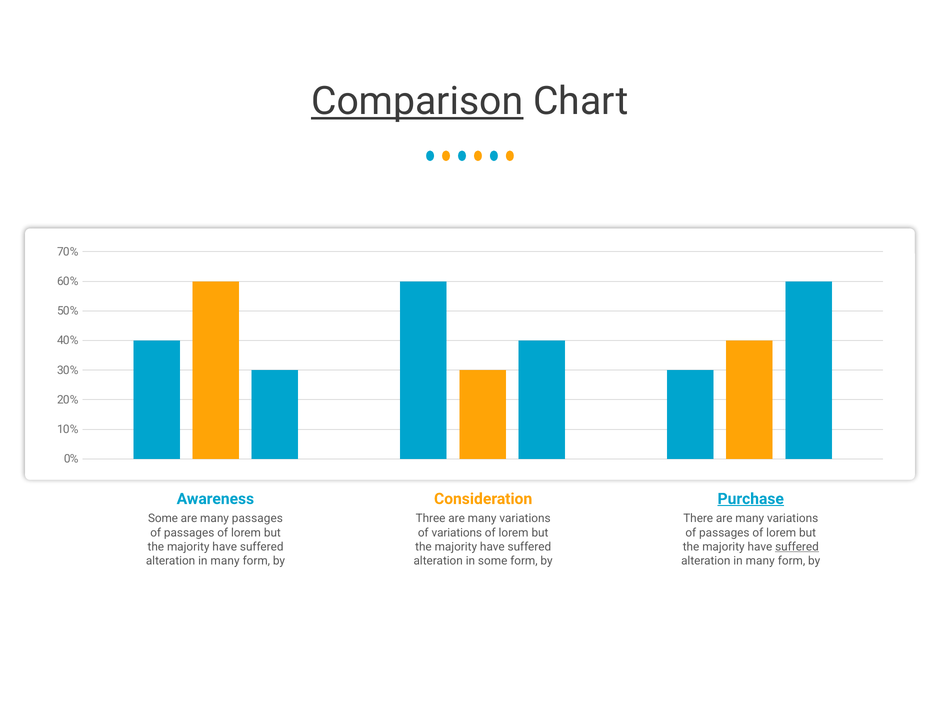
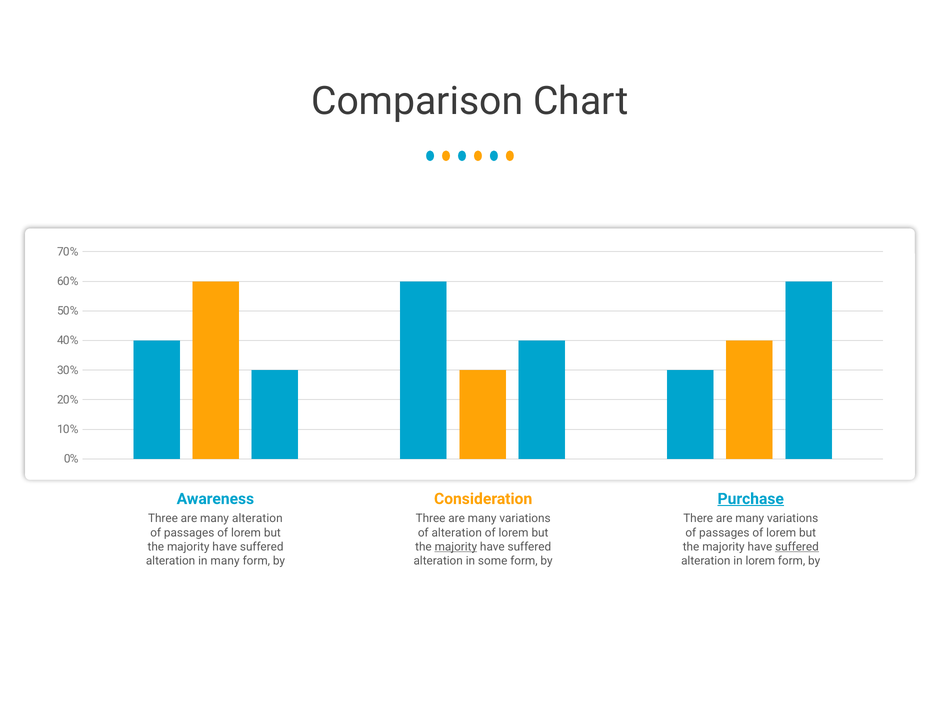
Comparison underline: present -> none (417, 101)
Some: Some -> Three (163, 519)
many passages: passages -> alteration (257, 519)
of variations: variations -> alteration (457, 533)
majority underline: none -> present (456, 547)
many: many -> lorem (760, 561)
